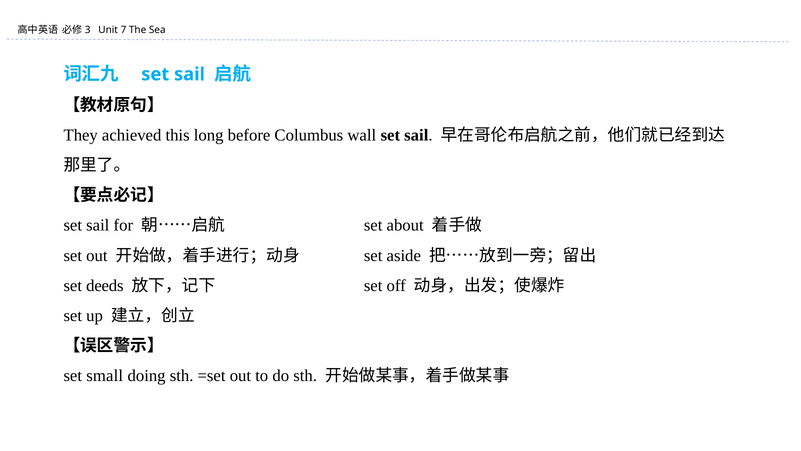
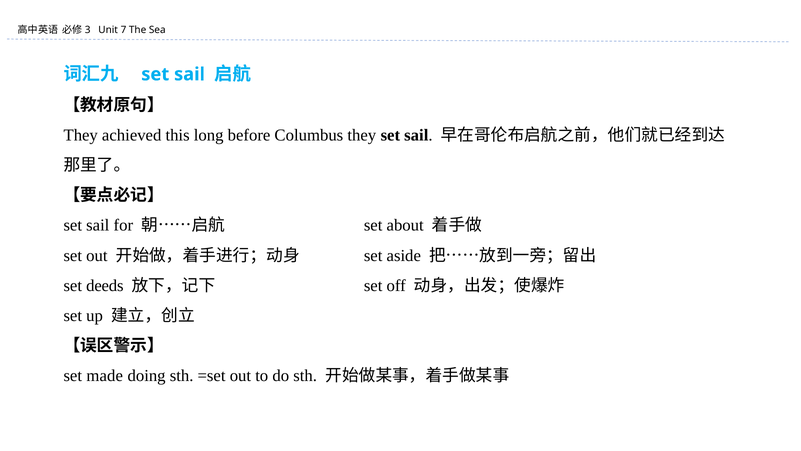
Columbus wall: wall -> they (362, 135)
small: small -> made (105, 375)
